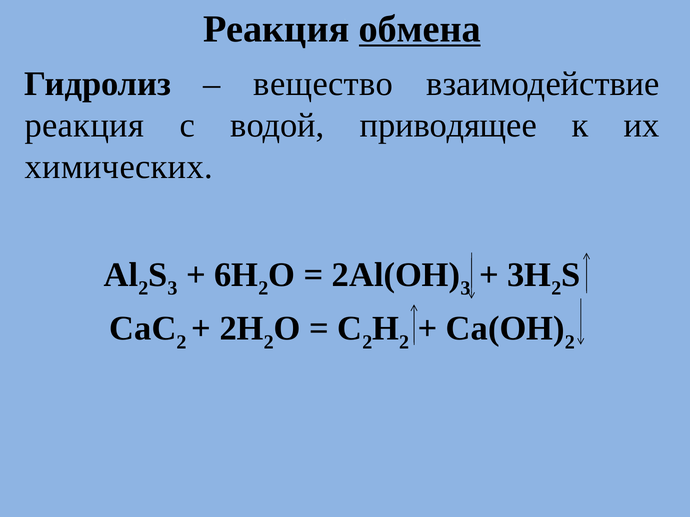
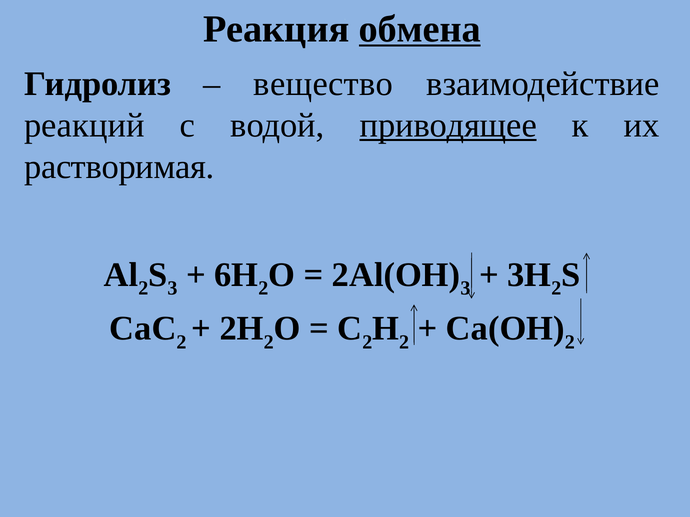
реакция: реакция -> реакций (84, 125)
приводящее underline: none -> present (448, 125)
химических: химических -> растворимая (119, 167)
